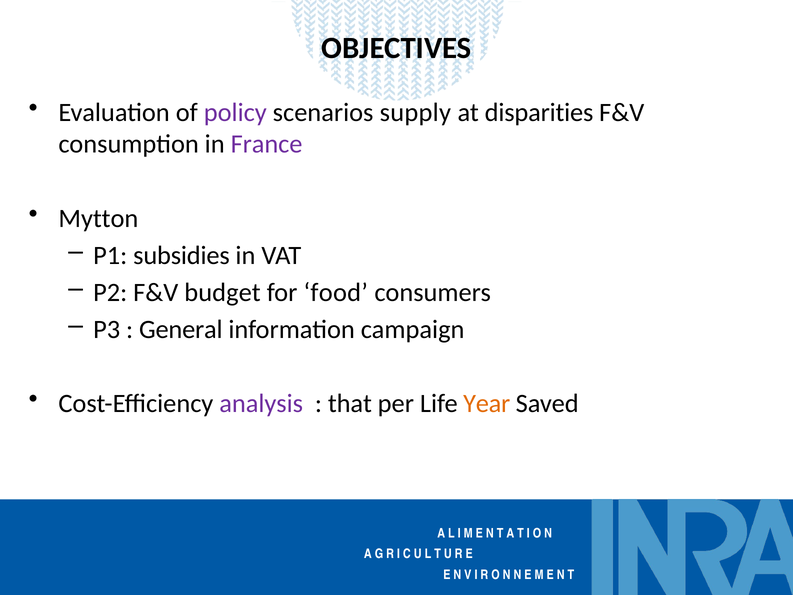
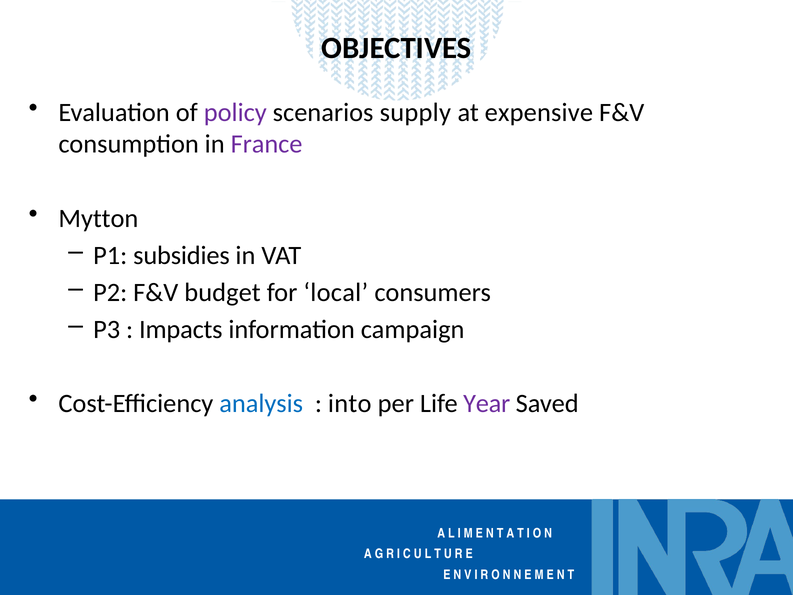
disparities: disparities -> expensive (539, 112)
food: food -> local (336, 292)
General: General -> Impacts (181, 329)
analysis colour: purple -> blue (261, 403)
that: that -> into (350, 403)
Year colour: orange -> purple (487, 403)
